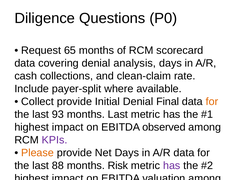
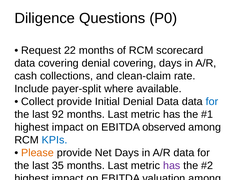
65: 65 -> 22 (70, 51)
denial analysis: analysis -> covering (135, 63)
Denial Final: Final -> Data (168, 102)
for colour: orange -> blue (212, 102)
93: 93 -> 92 (58, 115)
KPIs colour: purple -> blue (55, 141)
88: 88 -> 35 (58, 166)
Risk: Risk -> Last (118, 166)
